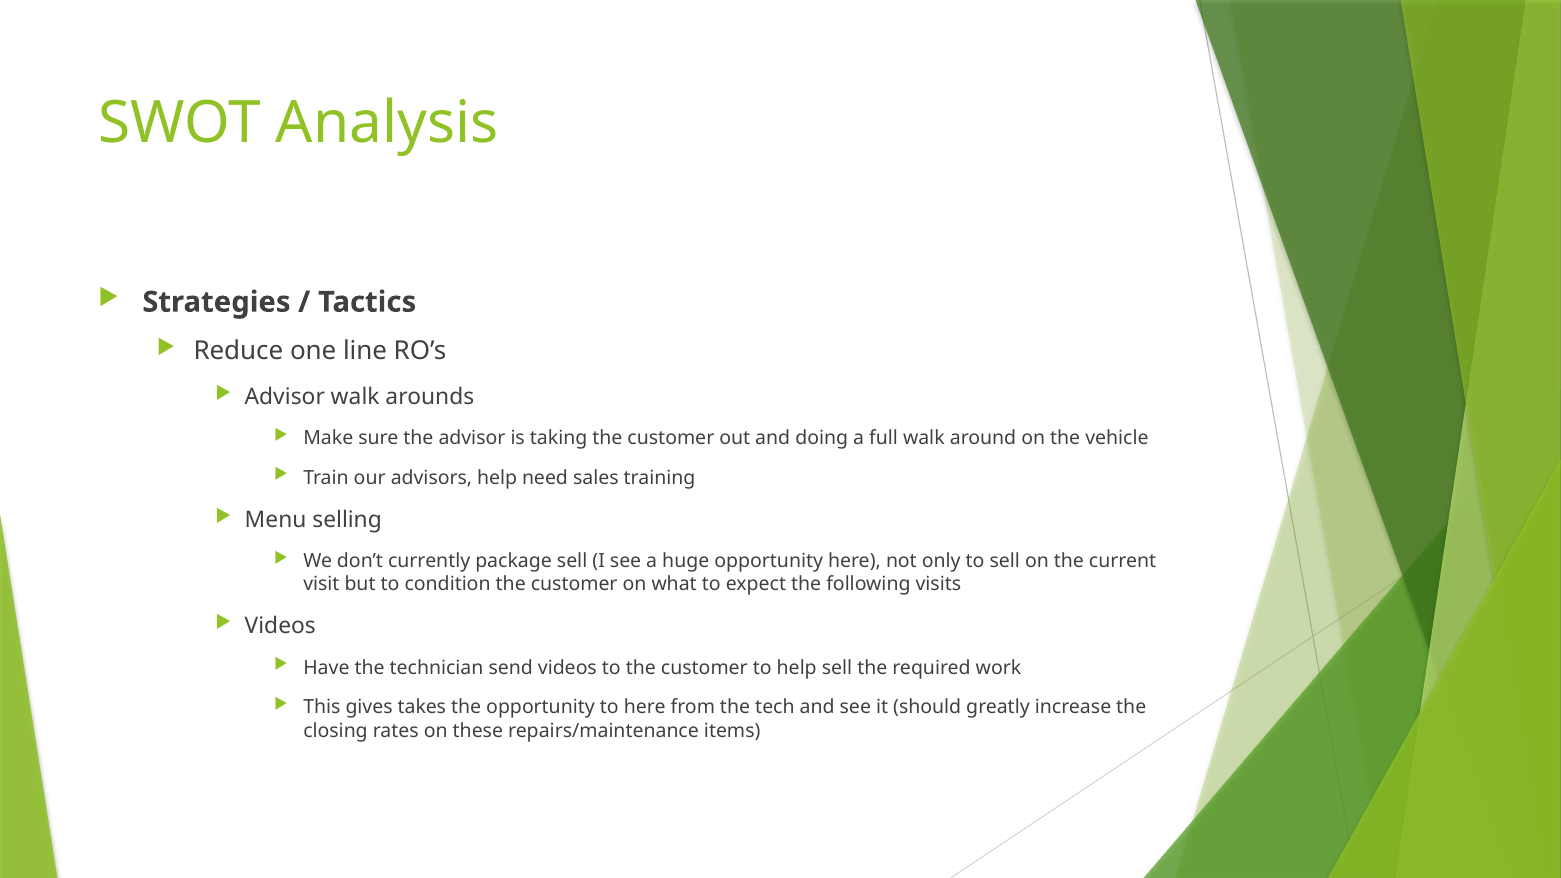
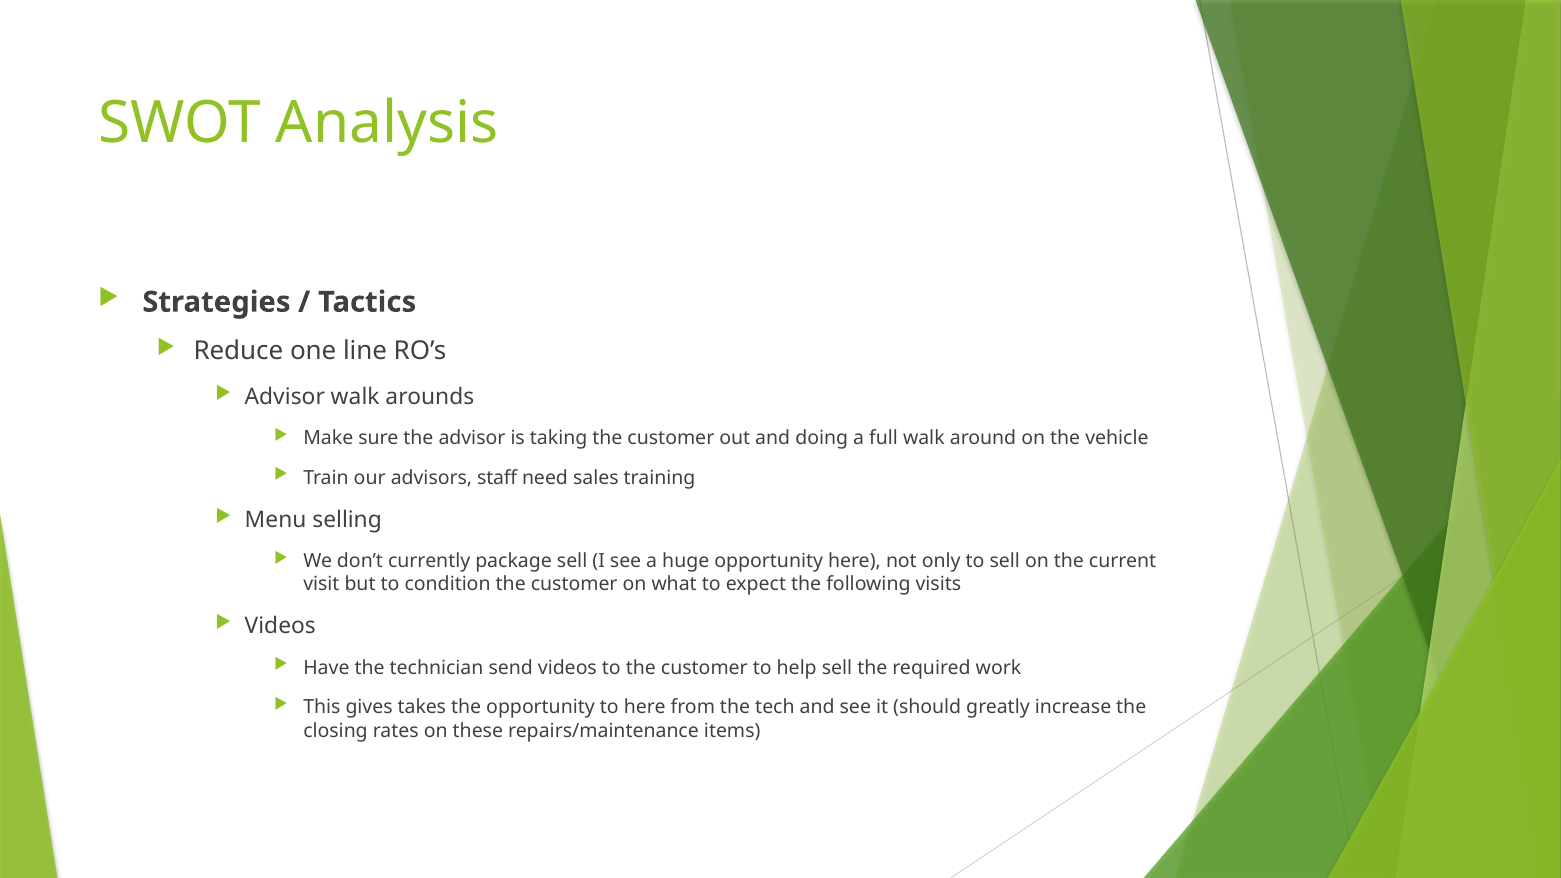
advisors help: help -> staff (497, 478)
